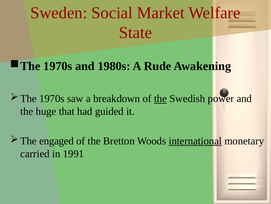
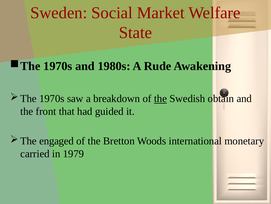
power: power -> obtain (221, 98)
huge: huge -> front (46, 111)
international underline: present -> none (195, 141)
1991: 1991 -> 1979 (73, 153)
